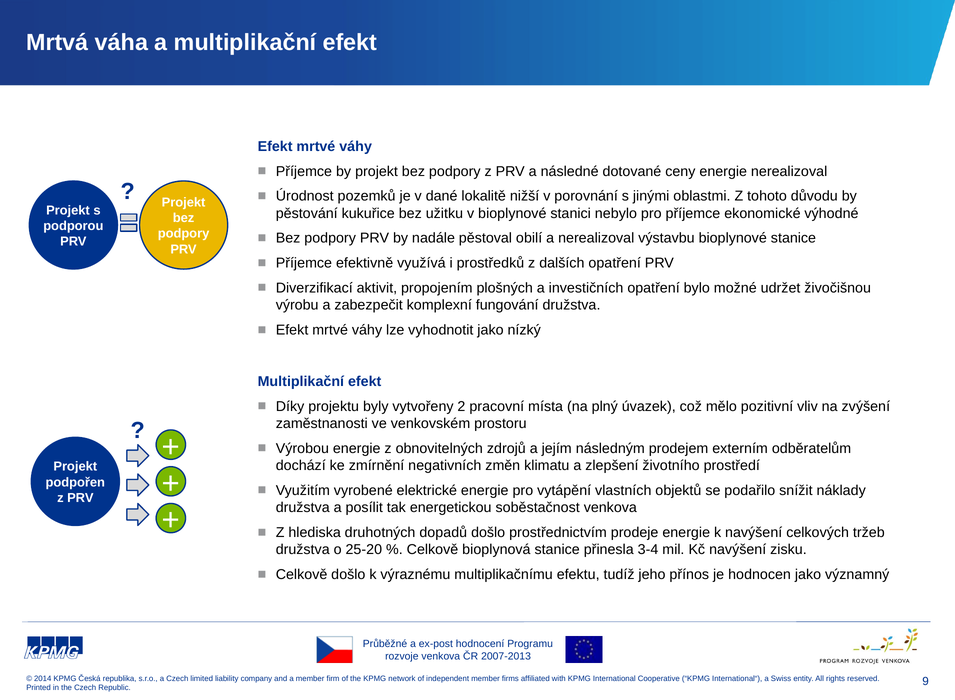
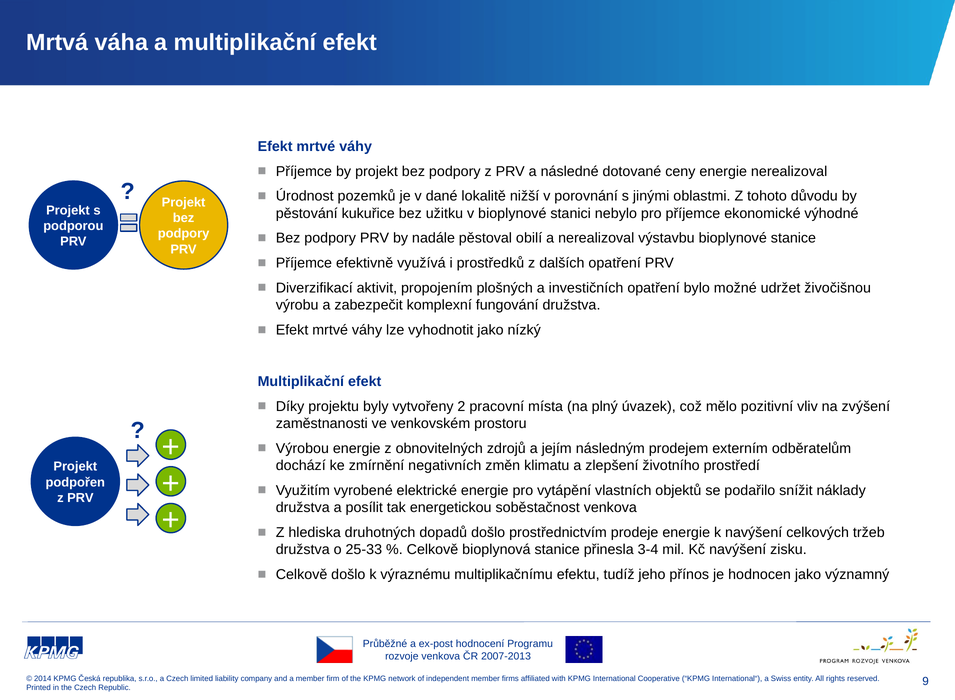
25-20: 25-20 -> 25-33 (364, 549)
